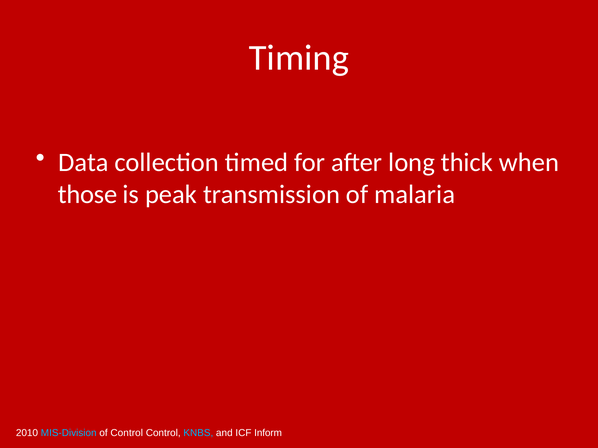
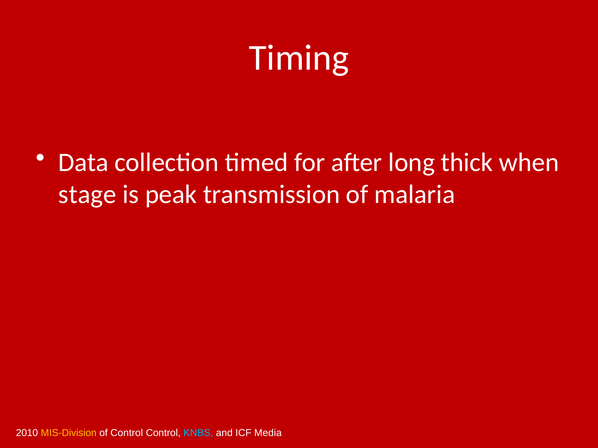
those: those -> stage (87, 195)
MIS-Division colour: light blue -> yellow (69, 433)
Inform: Inform -> Media (268, 433)
